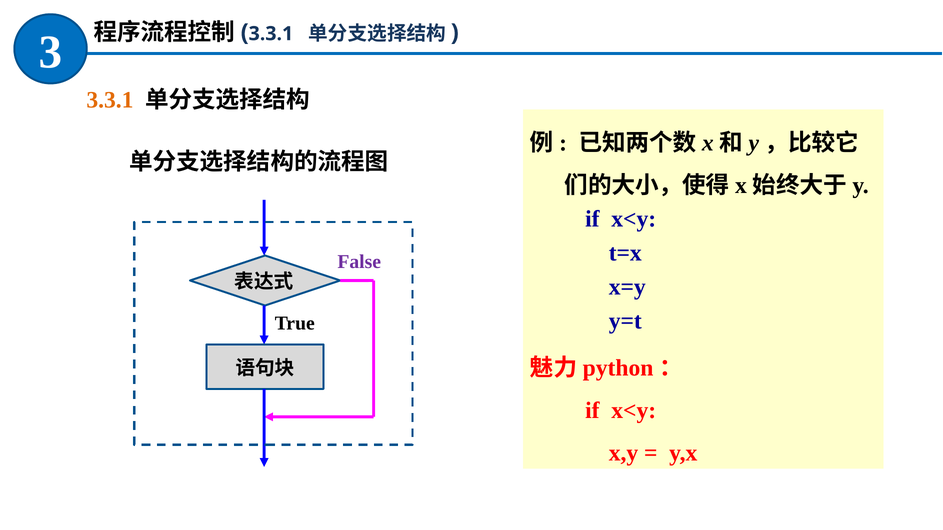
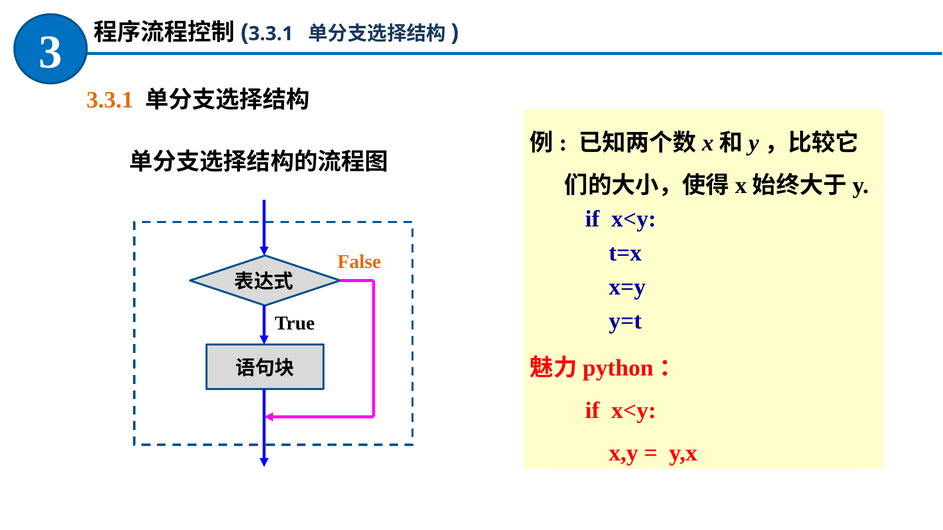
False colour: purple -> orange (359, 262)
